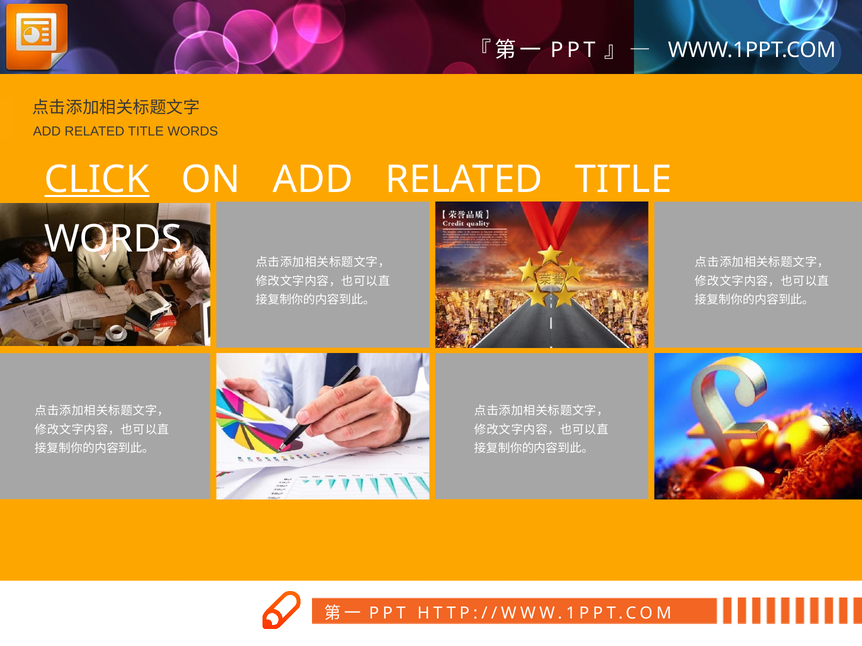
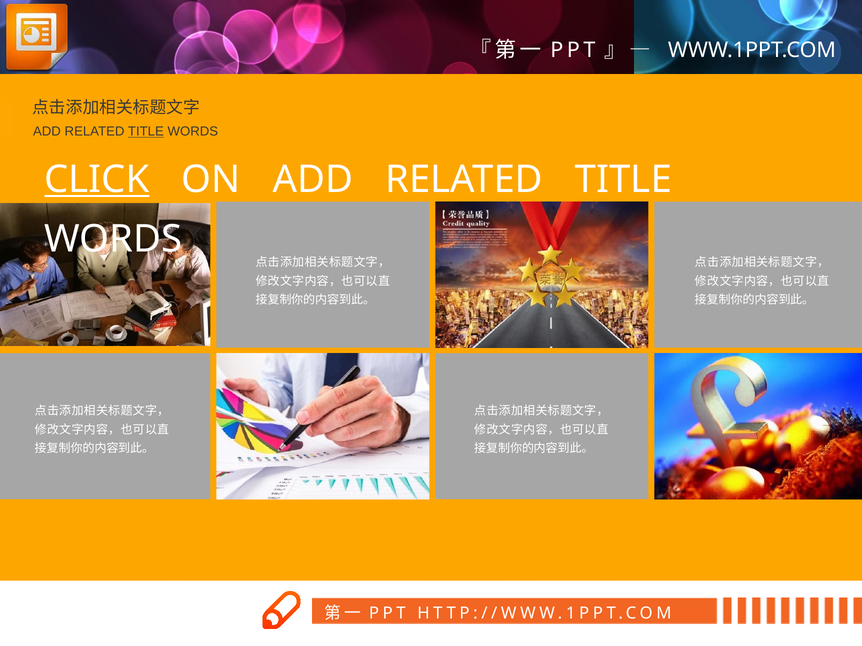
TITLE underline: none -> present (146, 132)
